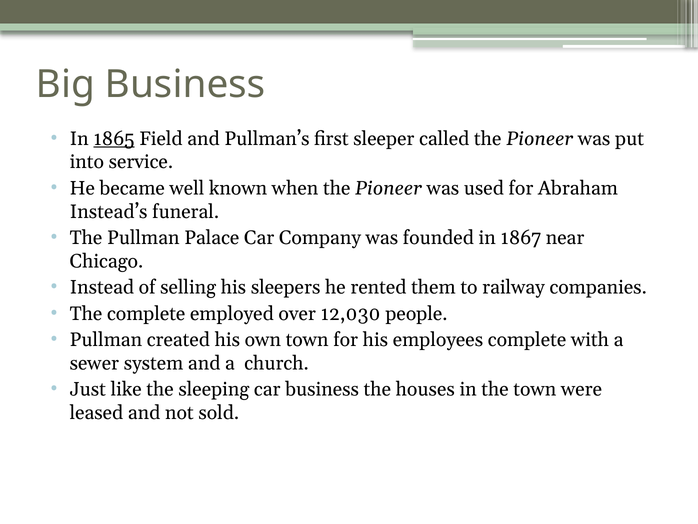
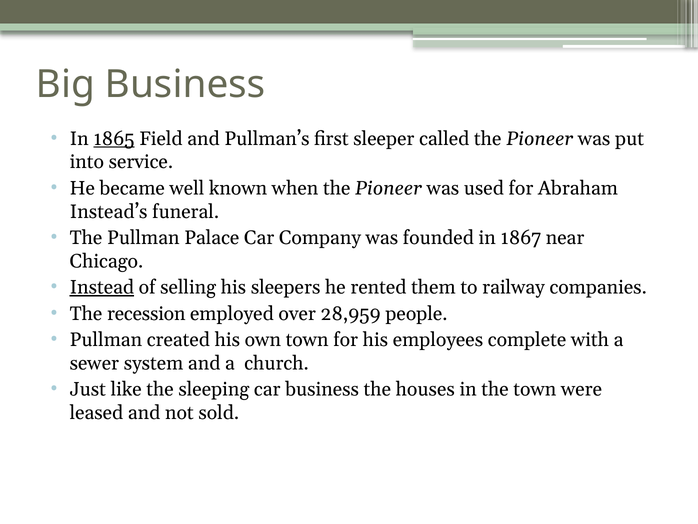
Instead underline: none -> present (102, 287)
The complete: complete -> recession (146, 313)
12,030: 12,030 -> 28,959 (351, 313)
